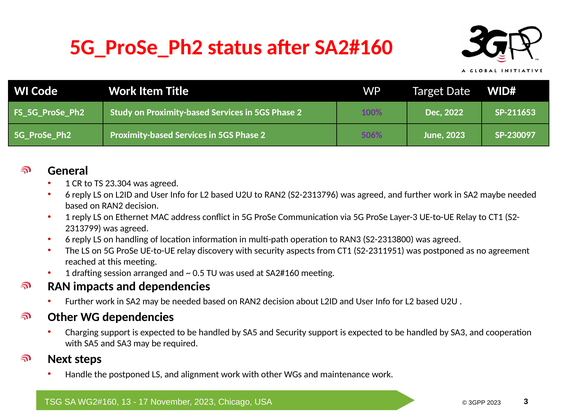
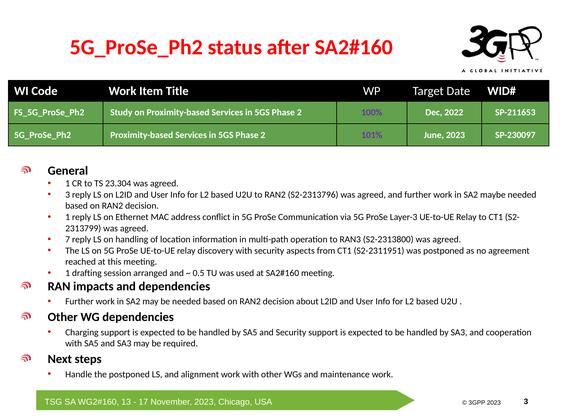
506%: 506% -> 101% (372, 135)
6: 6 -> 3 (68, 195)
6: 6 -> 7 (68, 240)
